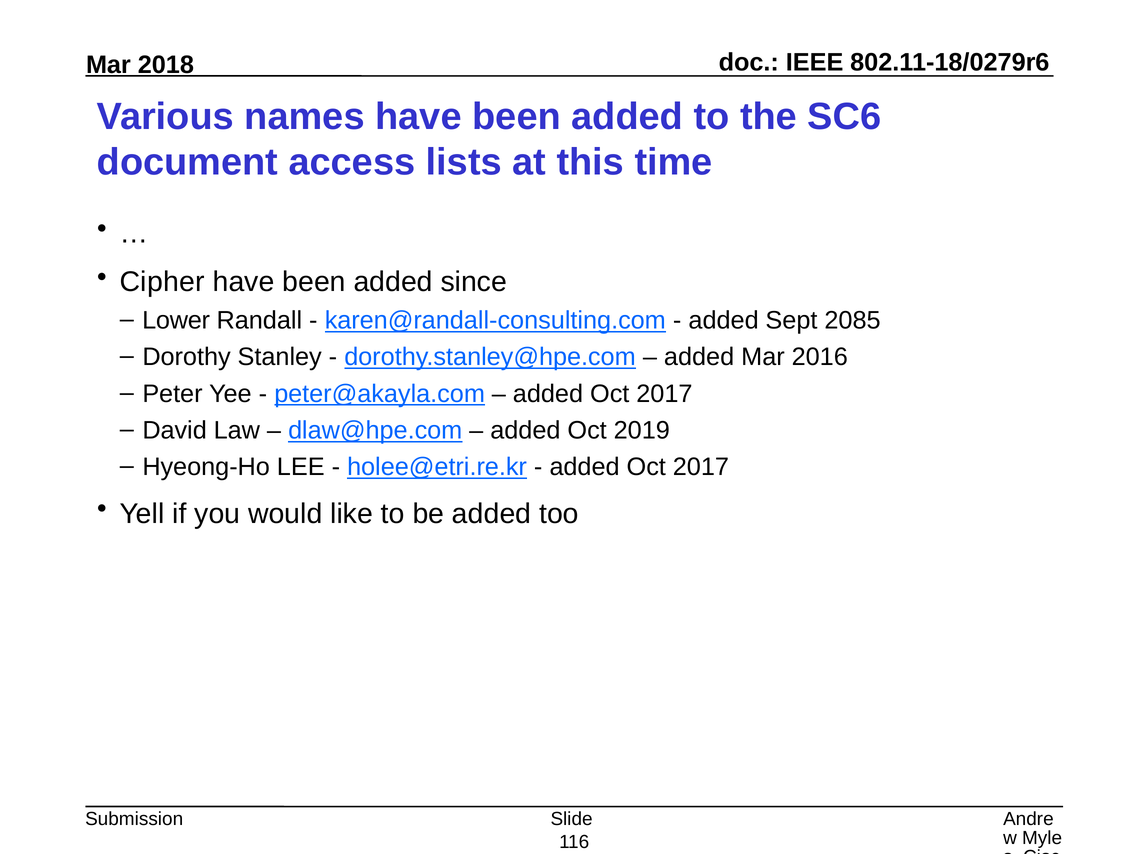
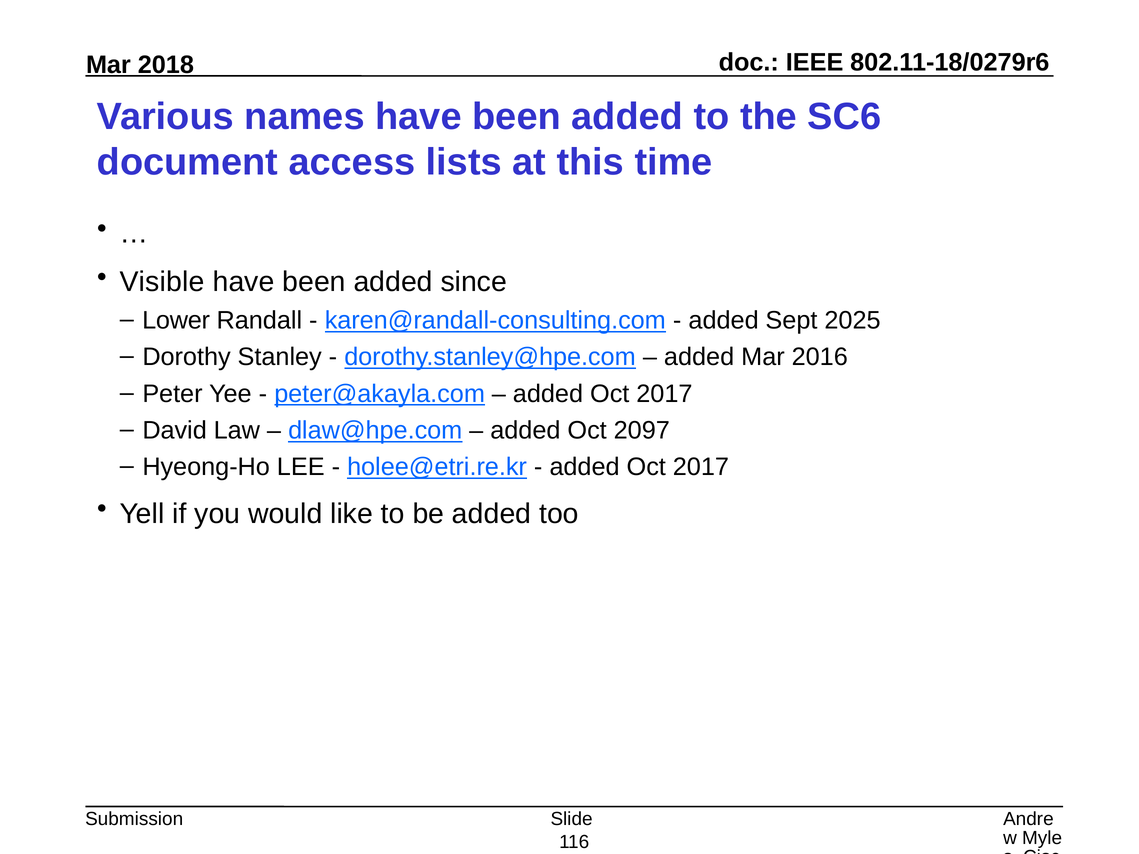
Cipher: Cipher -> Visible (162, 282)
2085: 2085 -> 2025 (853, 320)
2019: 2019 -> 2097 (642, 430)
